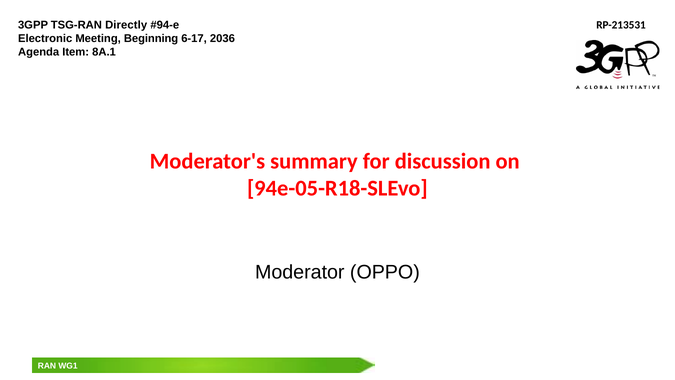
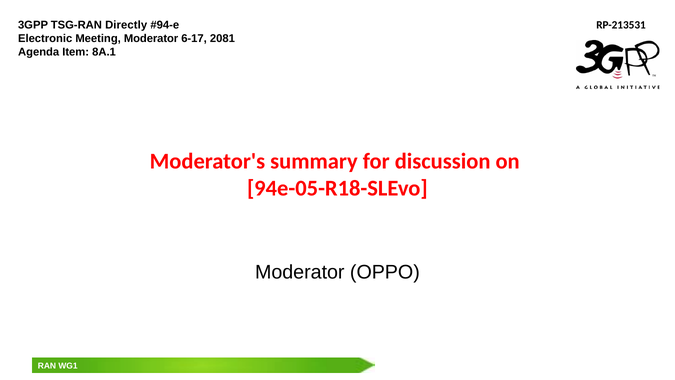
Meeting Beginning: Beginning -> Moderator (151, 39)
2036: 2036 -> 2081 (222, 39)
